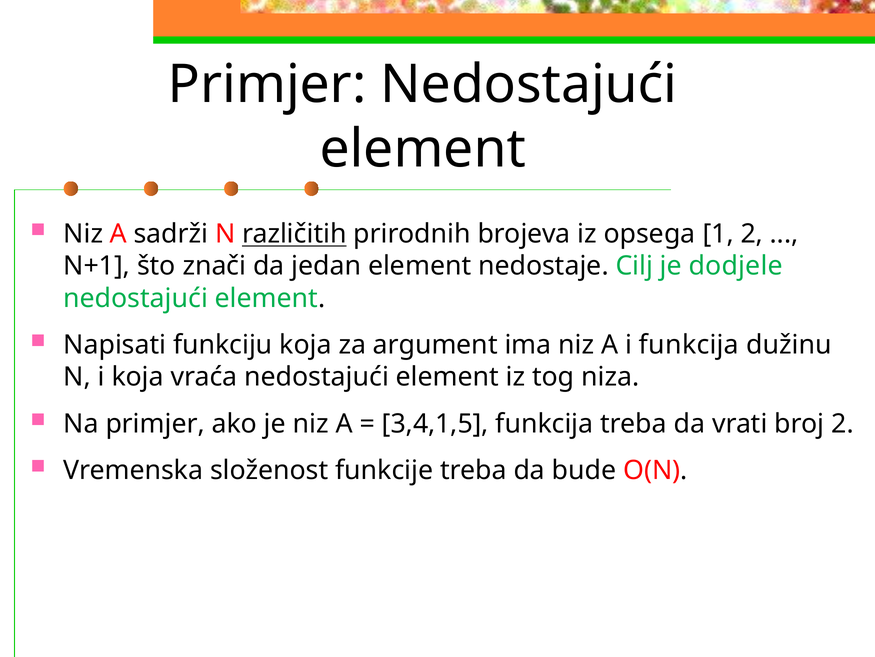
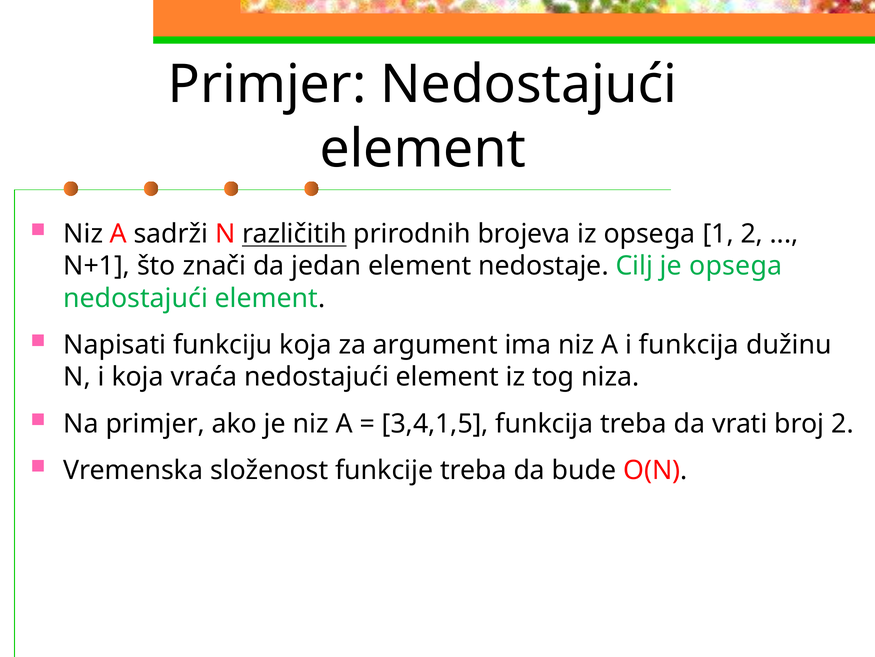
je dodjele: dodjele -> opsega (736, 266)
